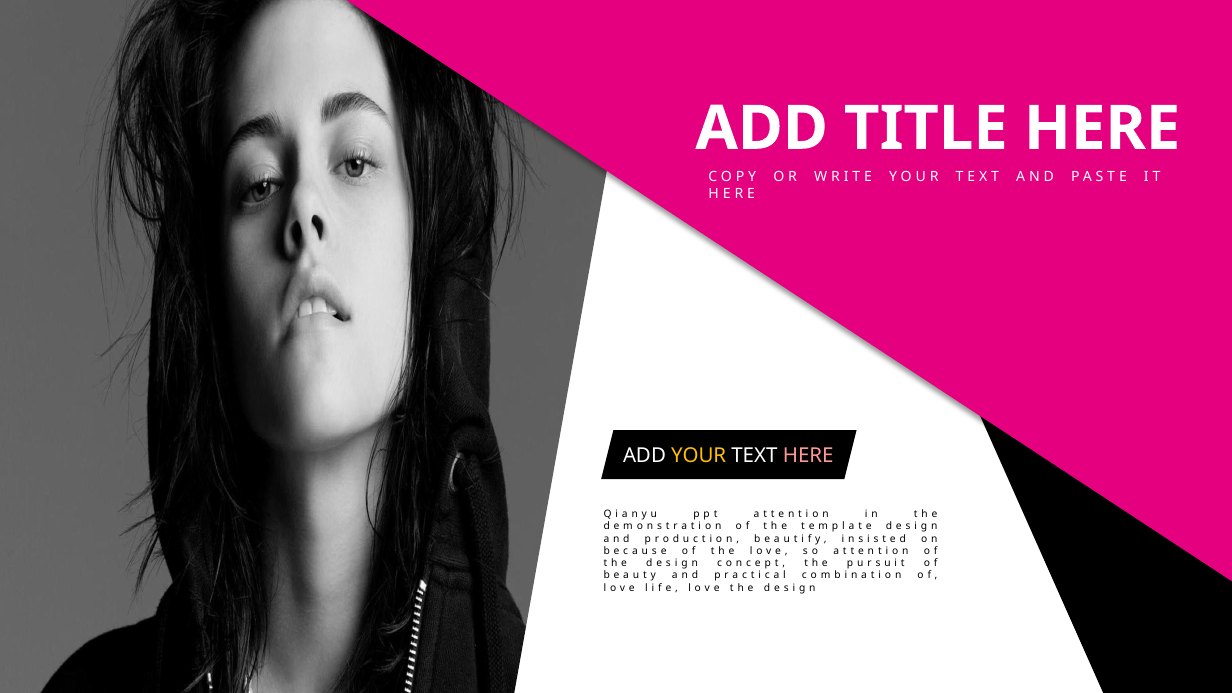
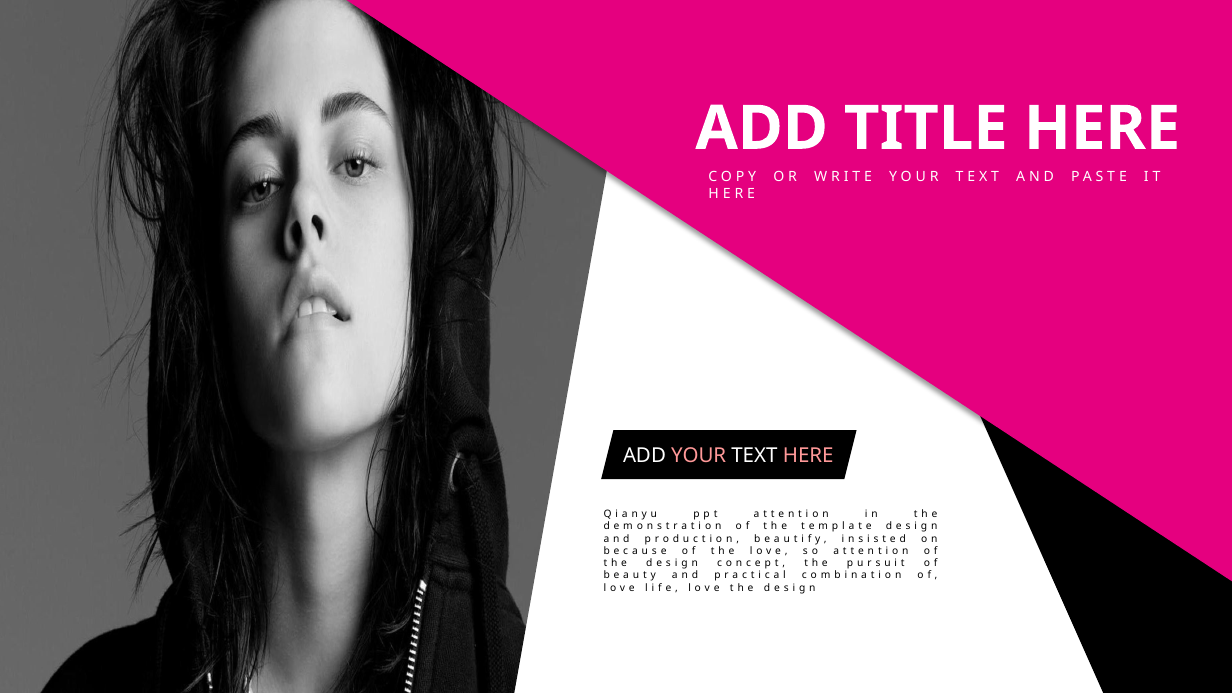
YOUR colour: yellow -> pink (699, 456)
